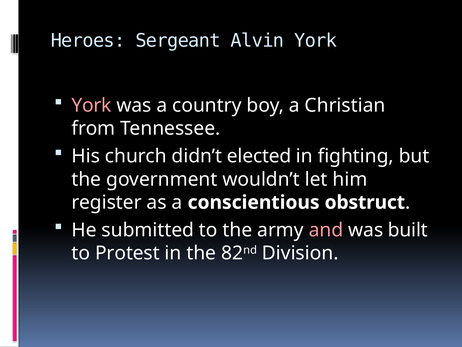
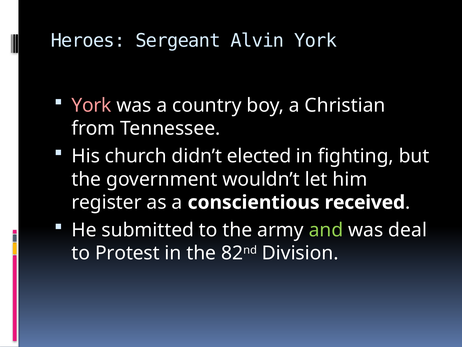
obstruct: obstruct -> received (365, 202)
and colour: pink -> light green (326, 230)
built: built -> deal (408, 230)
